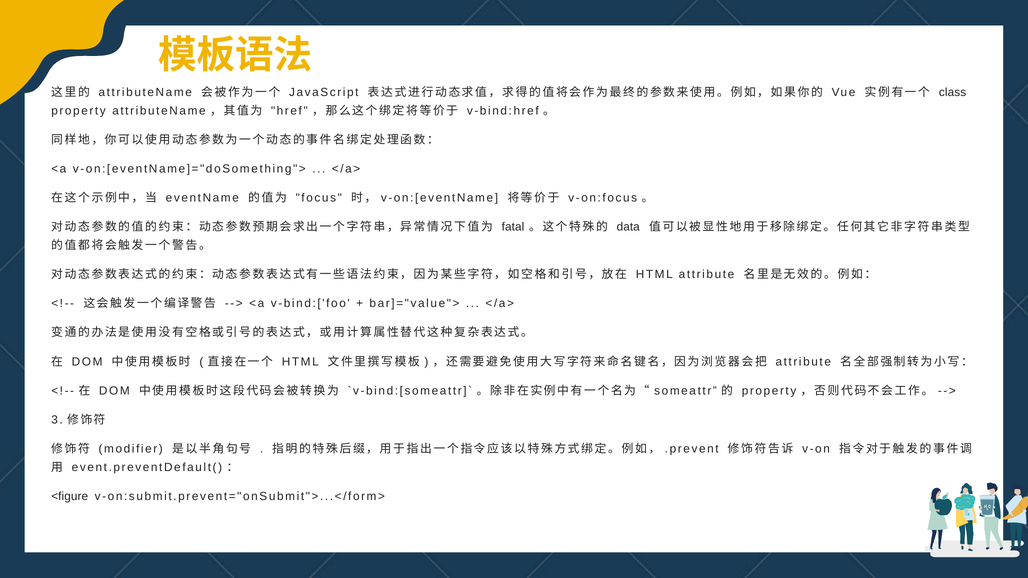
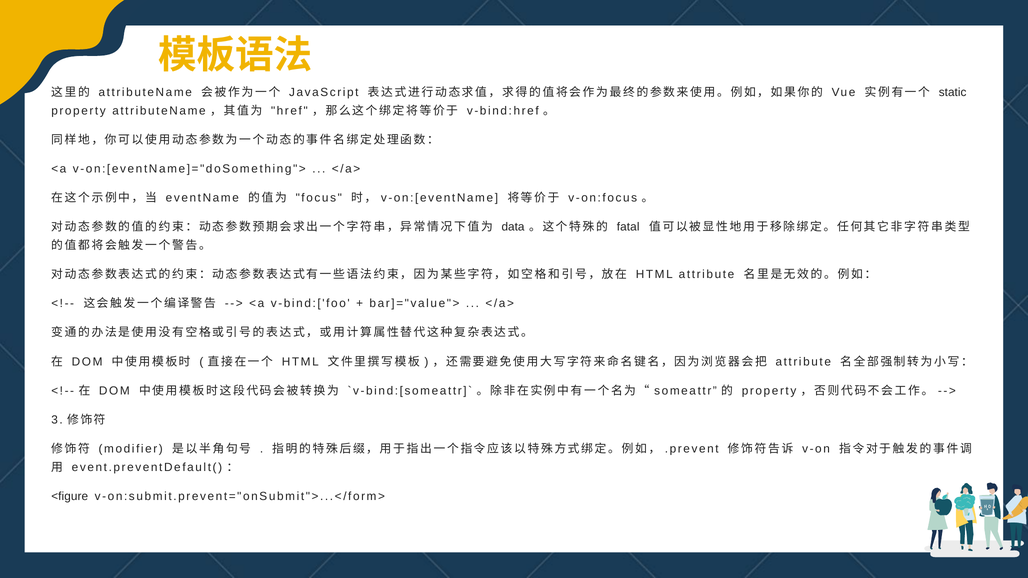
class: class -> static (953, 92)
fatal: fatal -> data (513, 227)
data: data -> fatal (628, 227)
